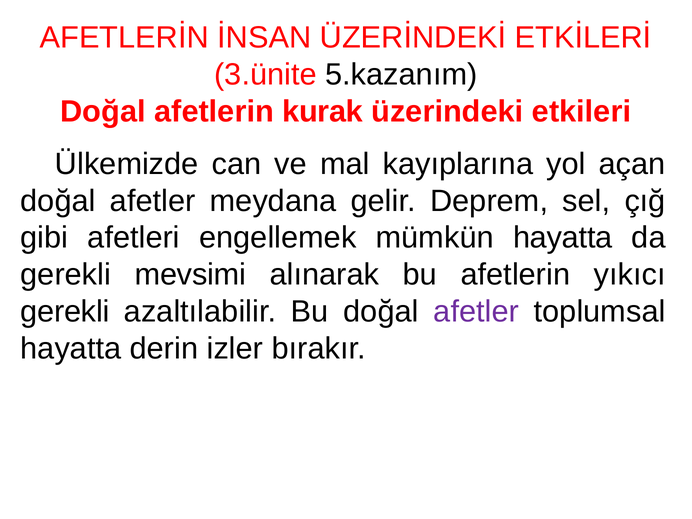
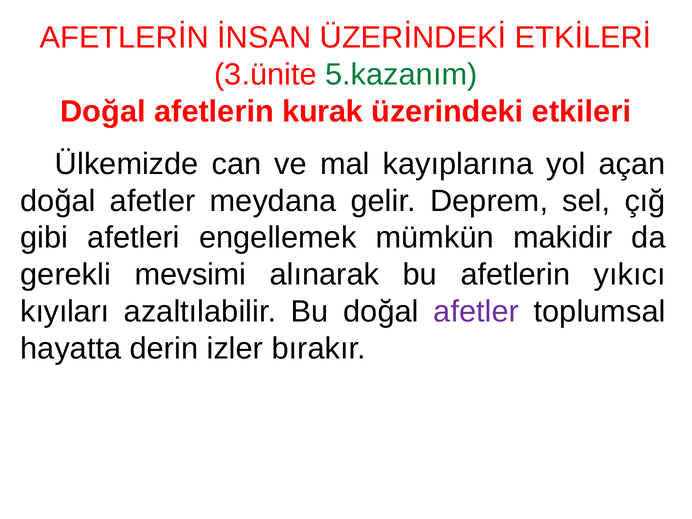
5.kazanım colour: black -> green (401, 75)
mümkün hayatta: hayatta -> makidir (563, 238)
gerekli: gerekli -> kıyıları (65, 312)
